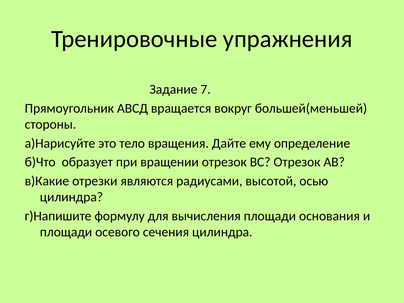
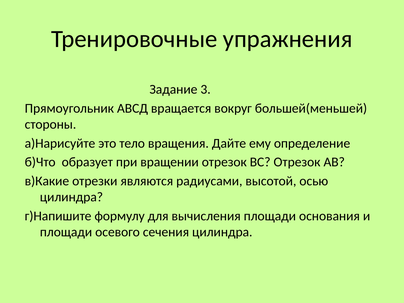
7: 7 -> 3 (206, 89)
